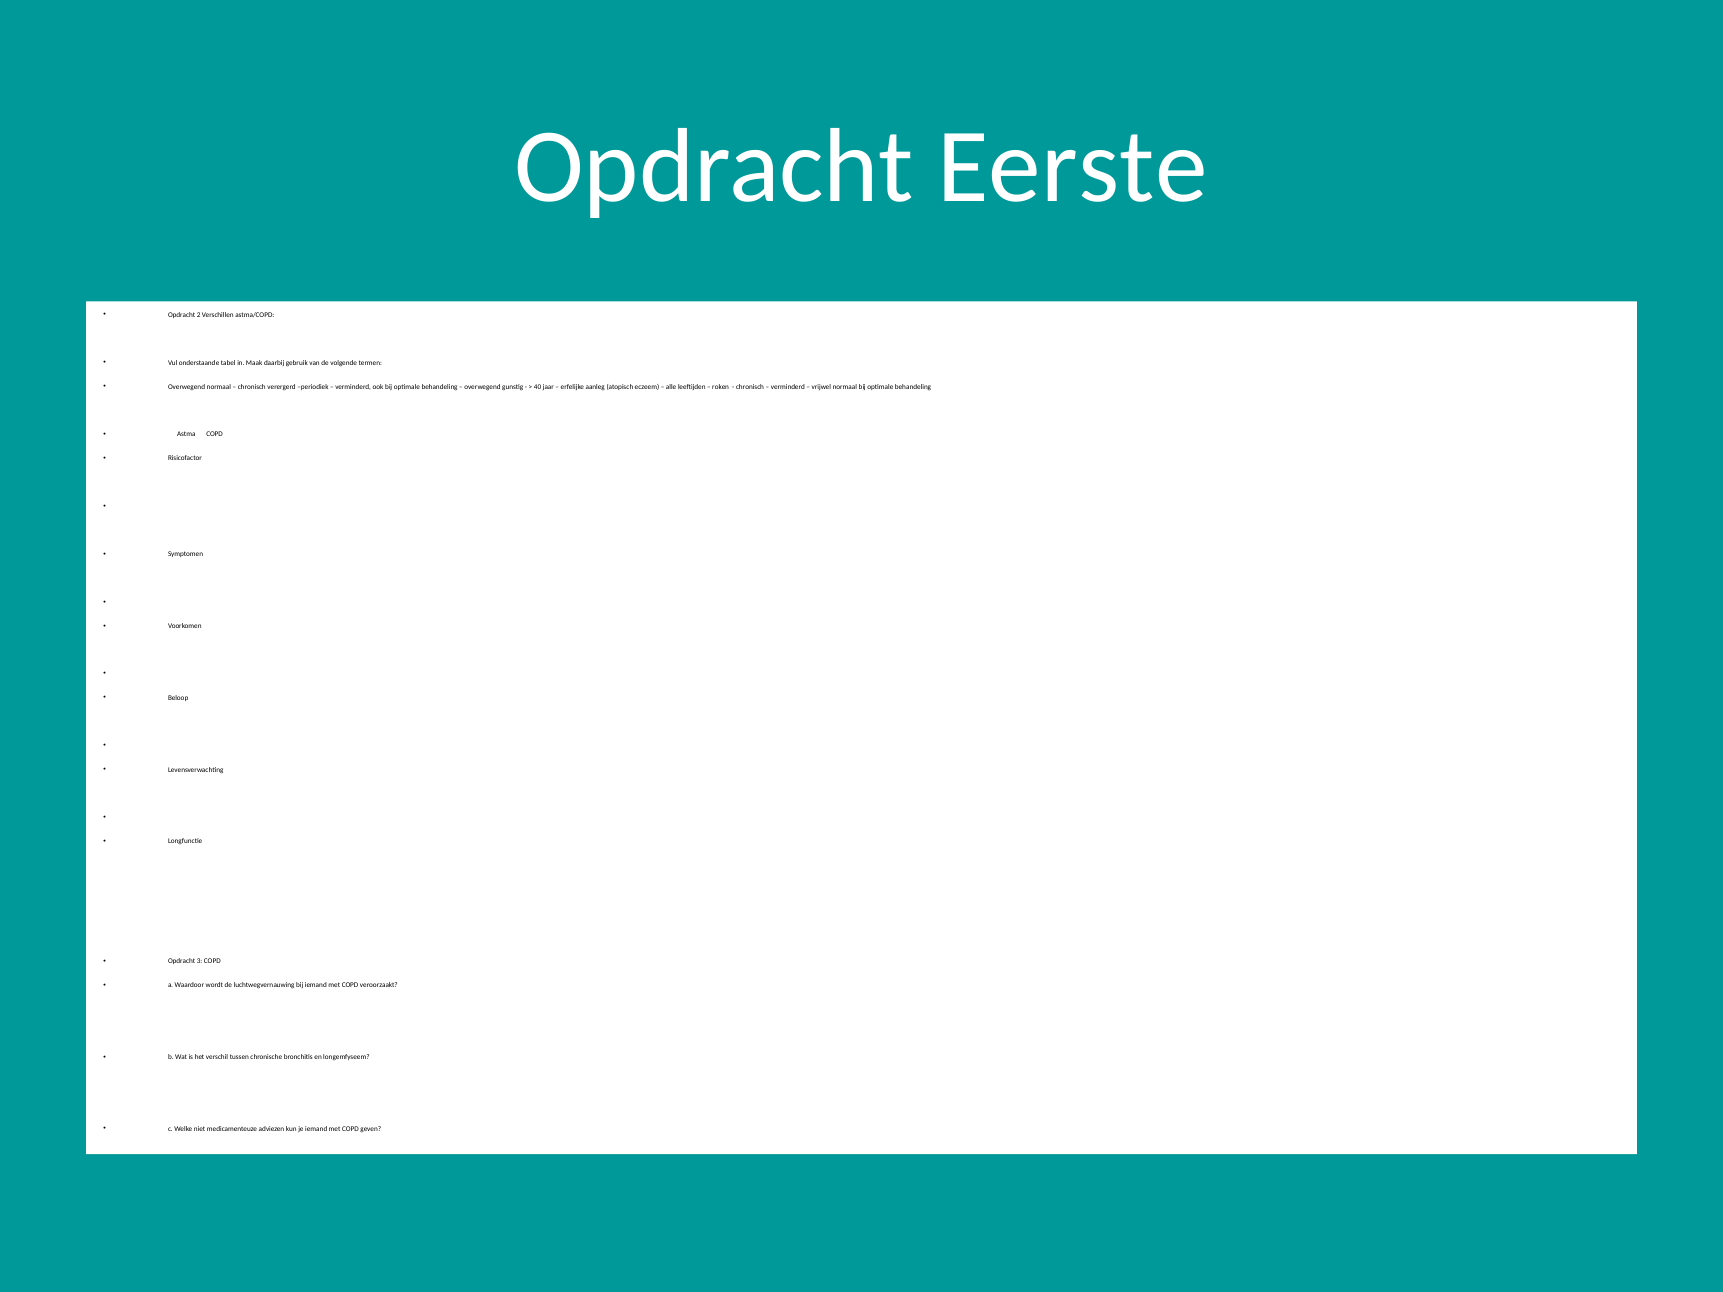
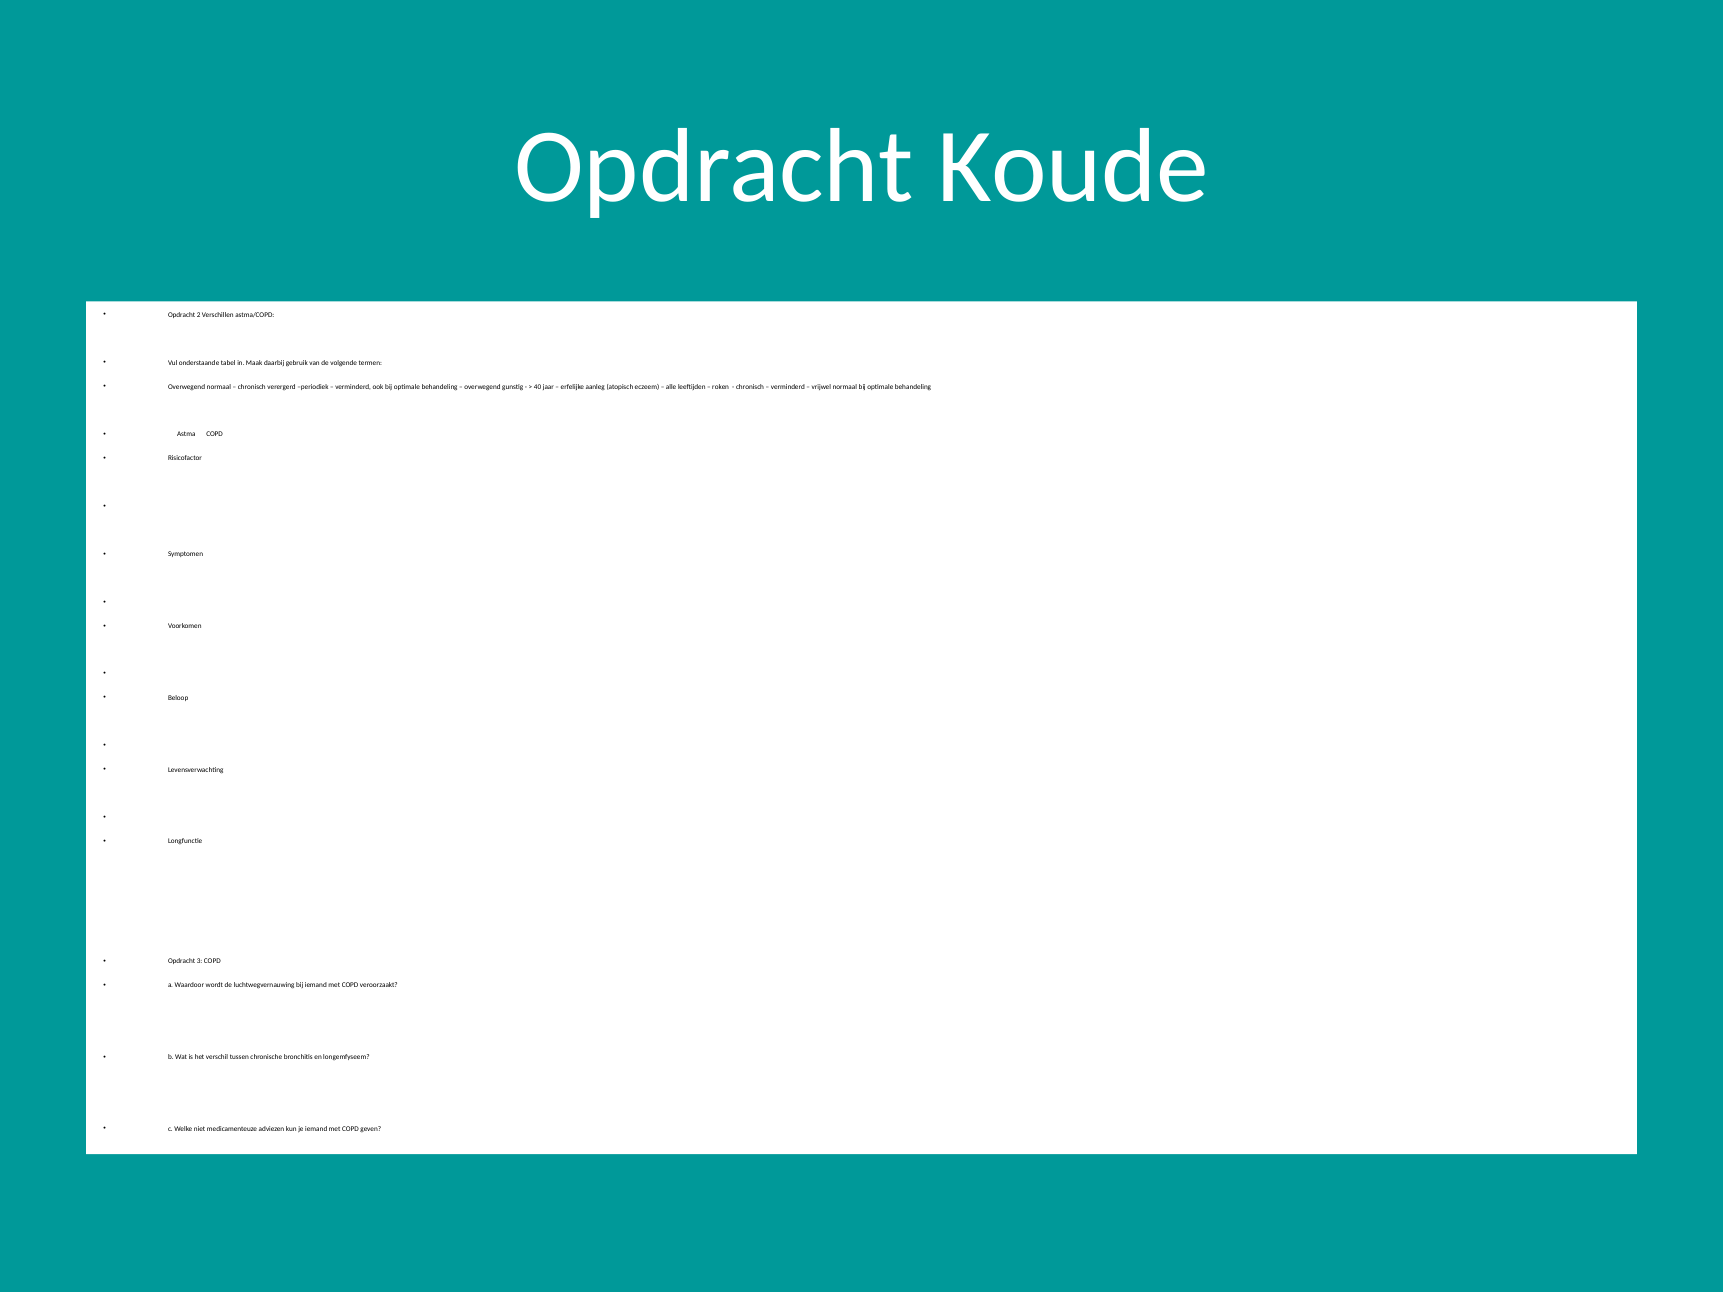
Eerste: Eerste -> Koude (1073, 167)
